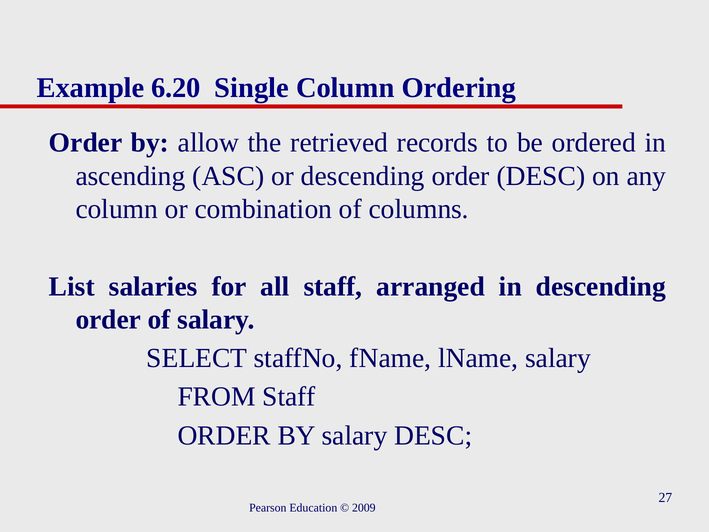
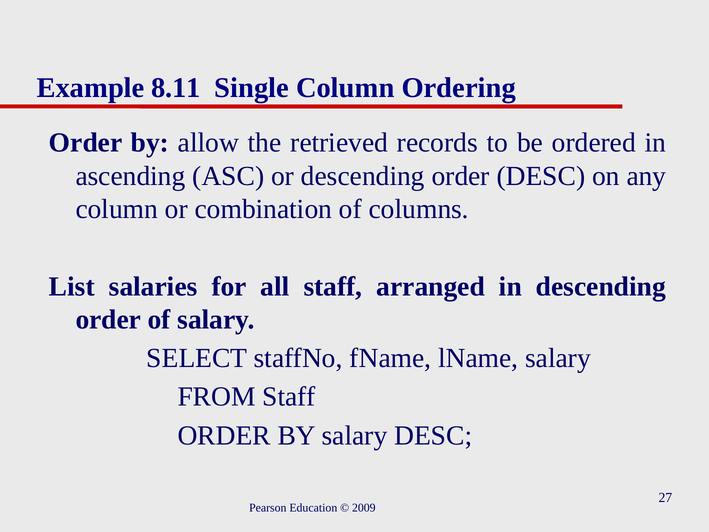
6.20: 6.20 -> 8.11 (176, 88)
